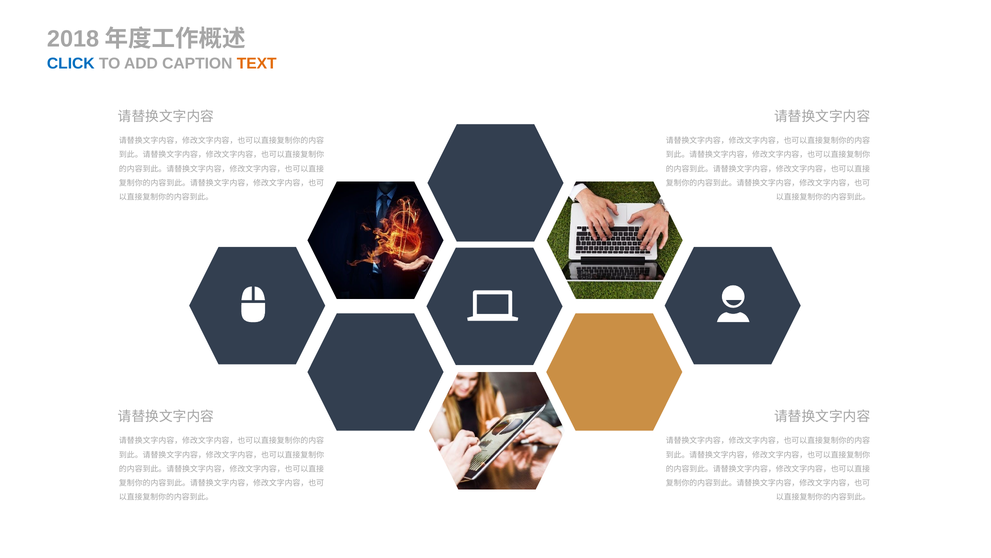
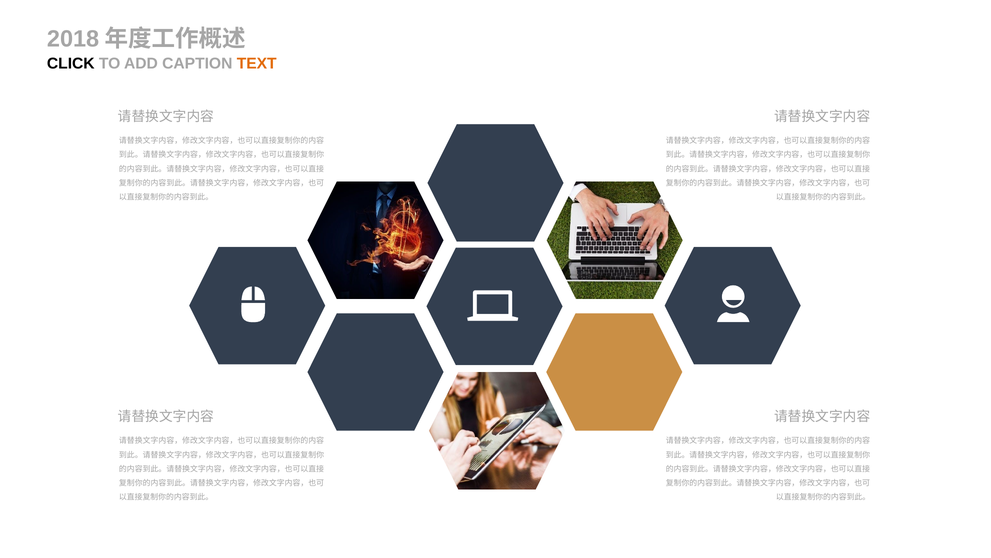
CLICK colour: blue -> black (71, 64)
